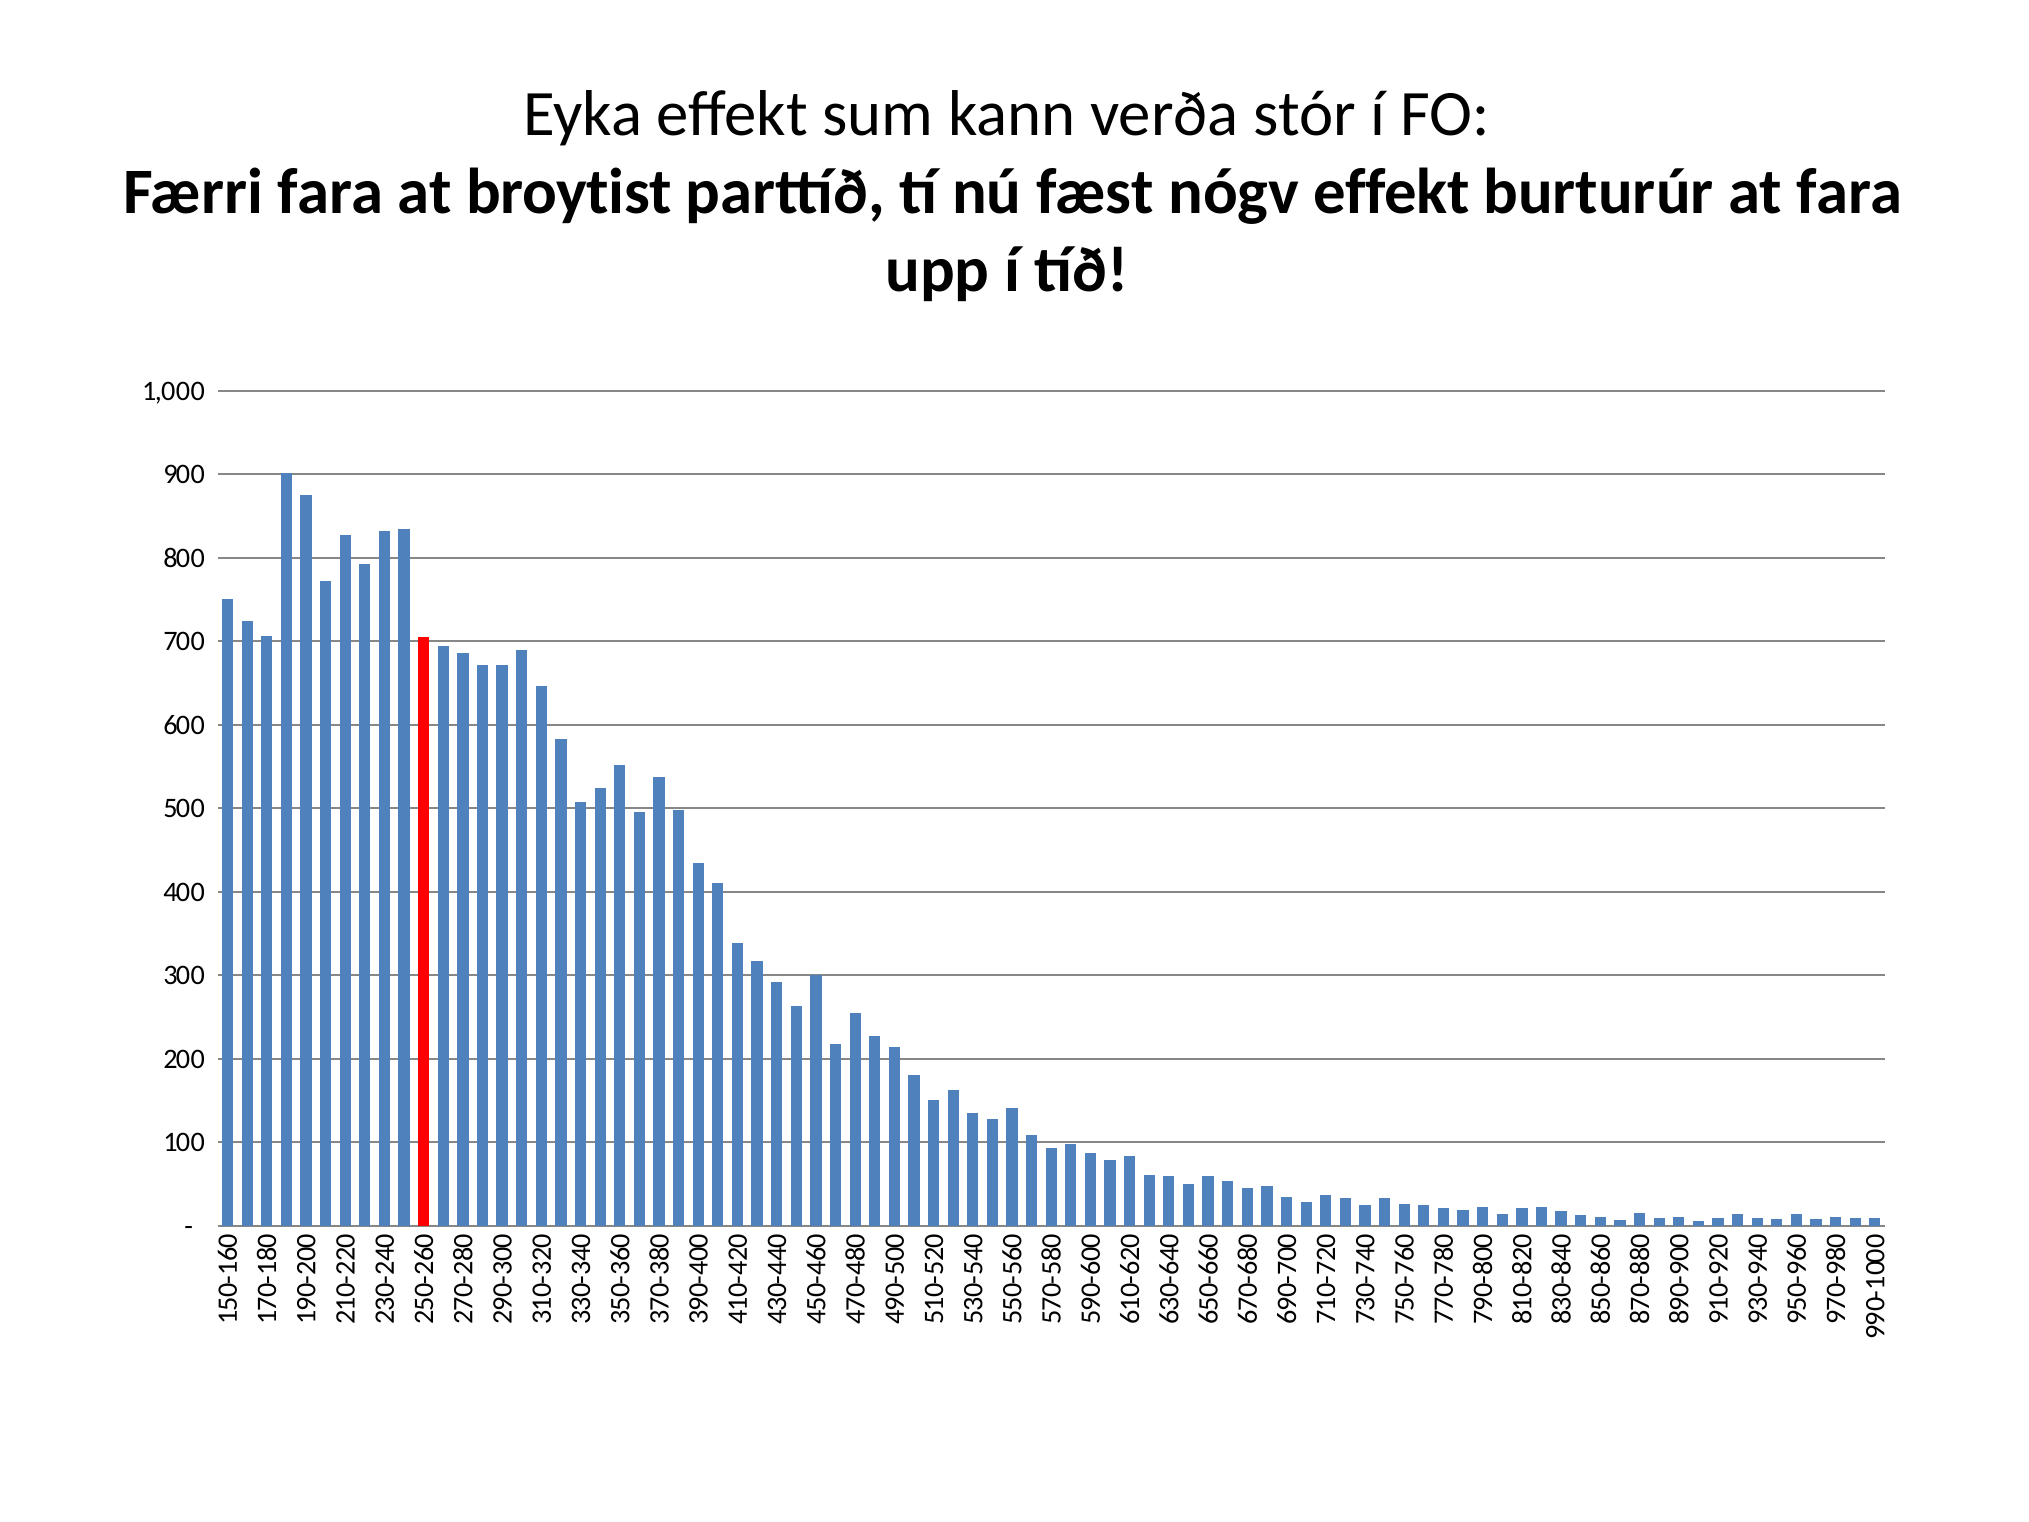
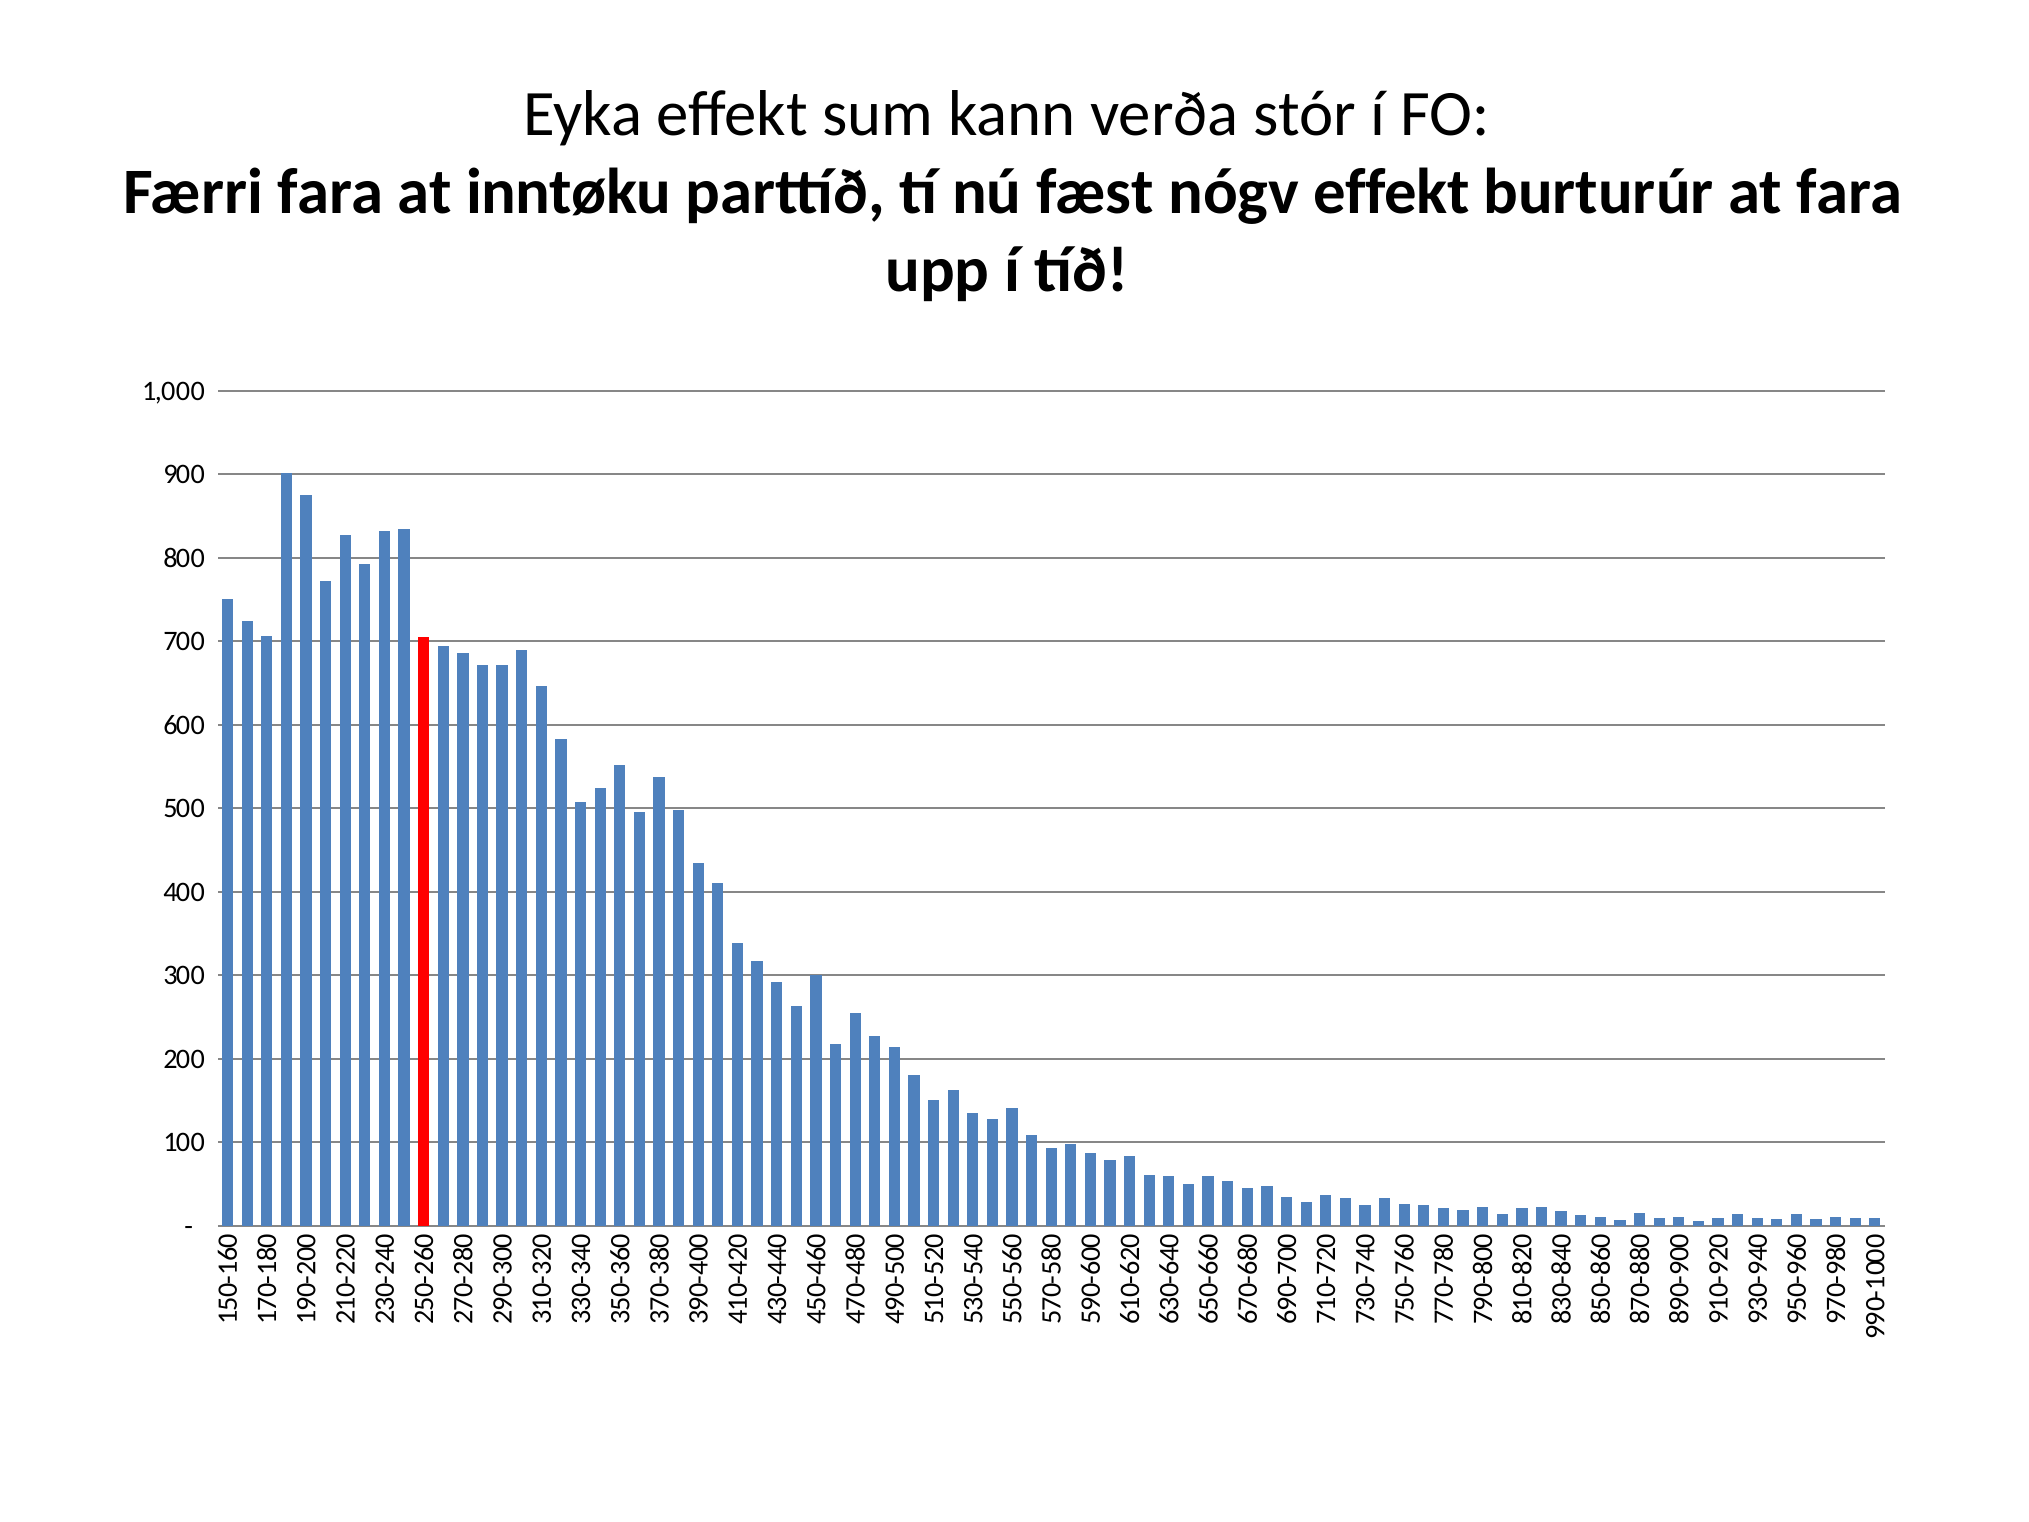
broytist: broytist -> inntøku (569, 192)
